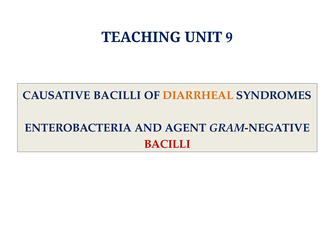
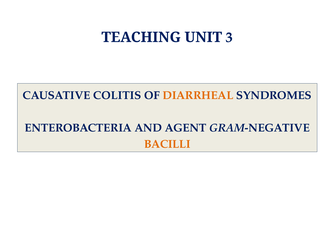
9: 9 -> 3 (229, 37)
CAUSATIVE BACILLI: BACILLI -> COLITIS (117, 95)
BACILLI colour: red -> orange (167, 144)
